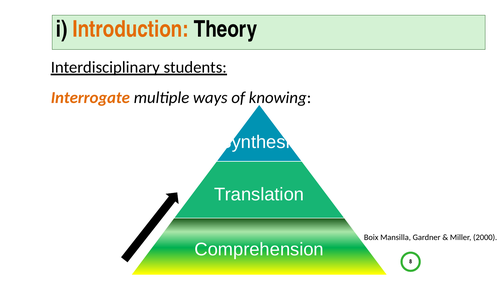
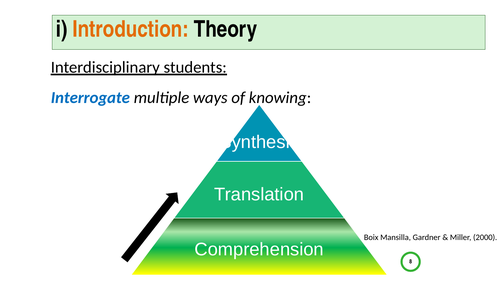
Interrogate colour: orange -> blue (90, 98)
